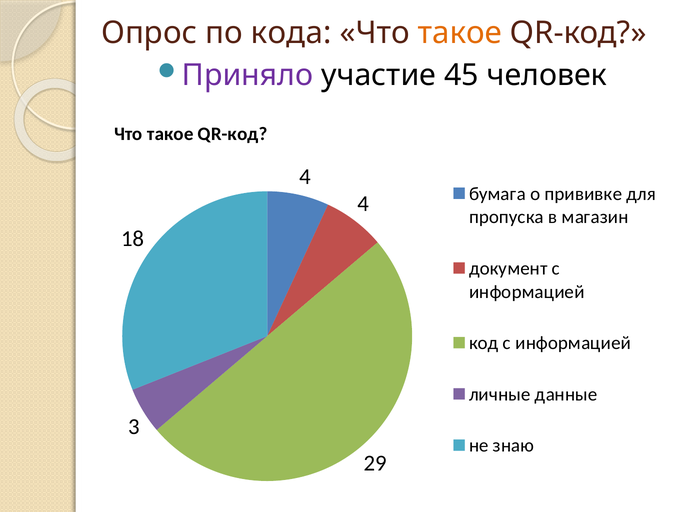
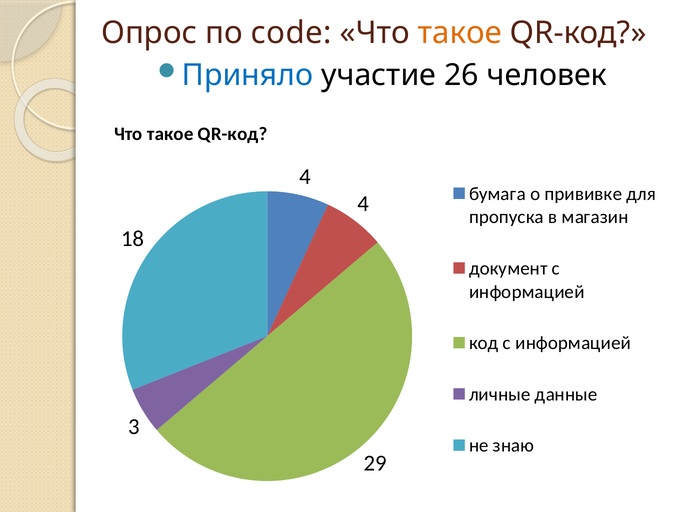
кода: кода -> code (291, 33)
Приняло colour: purple -> blue (248, 75)
45: 45 -> 26 (461, 75)
